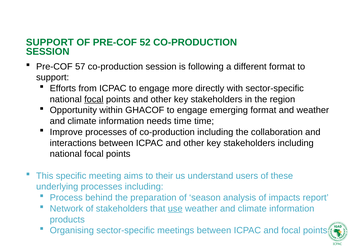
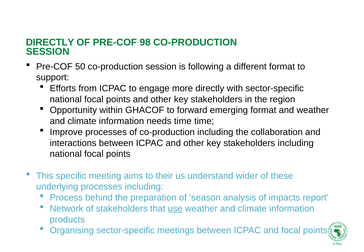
SUPPORT: SUPPORT -> DIRECTLY (50, 42)
52: 52 -> 98 (145, 42)
57: 57 -> 50 (80, 67)
focal underline: present -> none (94, 99)
GHACOF to engage: engage -> forward (192, 110)
users: users -> wider (247, 176)
